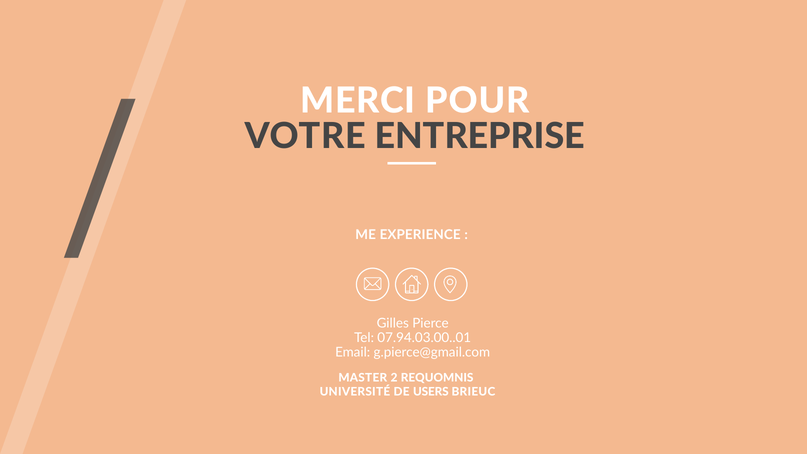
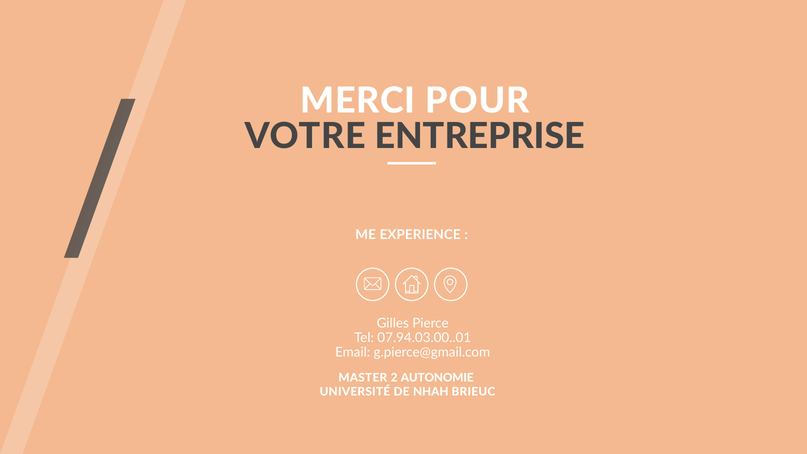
REQUOMNIS: REQUOMNIS -> AUTONOMIE (437, 378)
USERS: USERS -> NHAH (431, 392)
